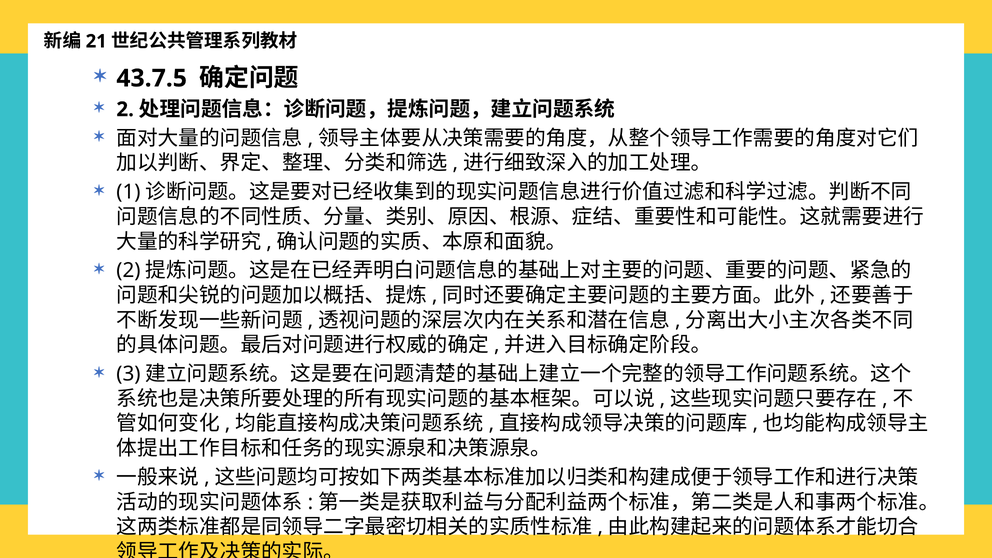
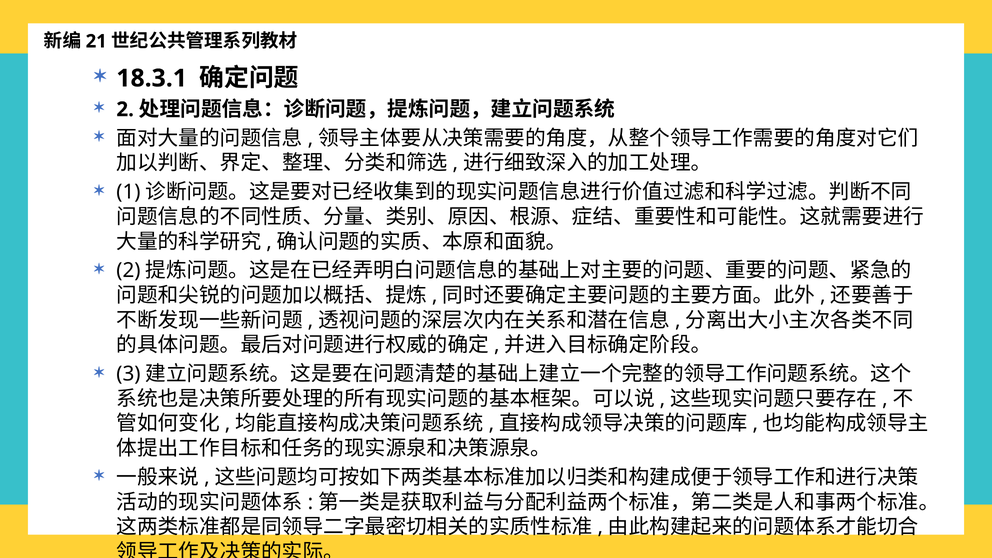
43.7.5: 43.7.5 -> 18.3.1 (152, 78)
